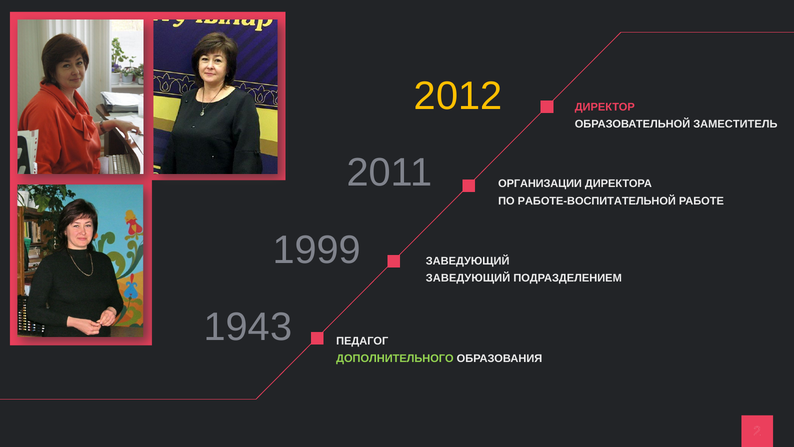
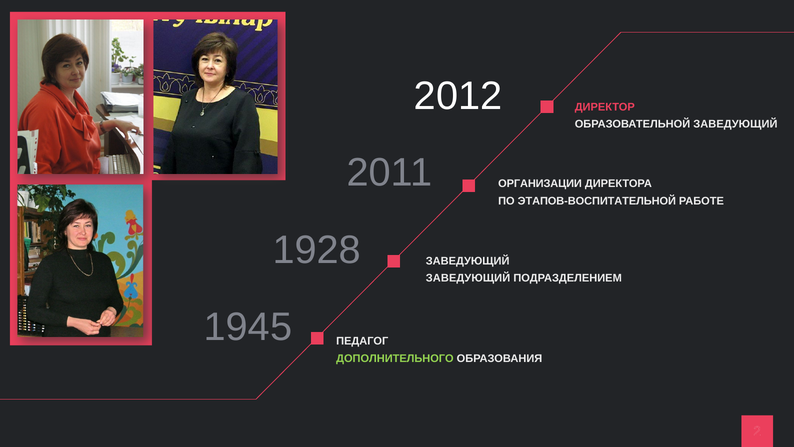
2012 colour: yellow -> white (458, 96)
ОБРАЗОВАТЕЛЬНОЙ ЗАМЕСТИТЕЛЬ: ЗАМЕСТИТЕЛЬ -> ЗАВЕДУЮЩИЙ (735, 124)
РАБОТЕ-ВОСПИТАТЕЛЬНОЙ: РАБОТЕ-ВОСПИТАТЕЛЬНОЙ -> ЭТАПОВ-ВОСПИТАТЕЛЬНОЙ (597, 201)
1999: 1999 -> 1928 (317, 250)
1943: 1943 -> 1945 (248, 327)
